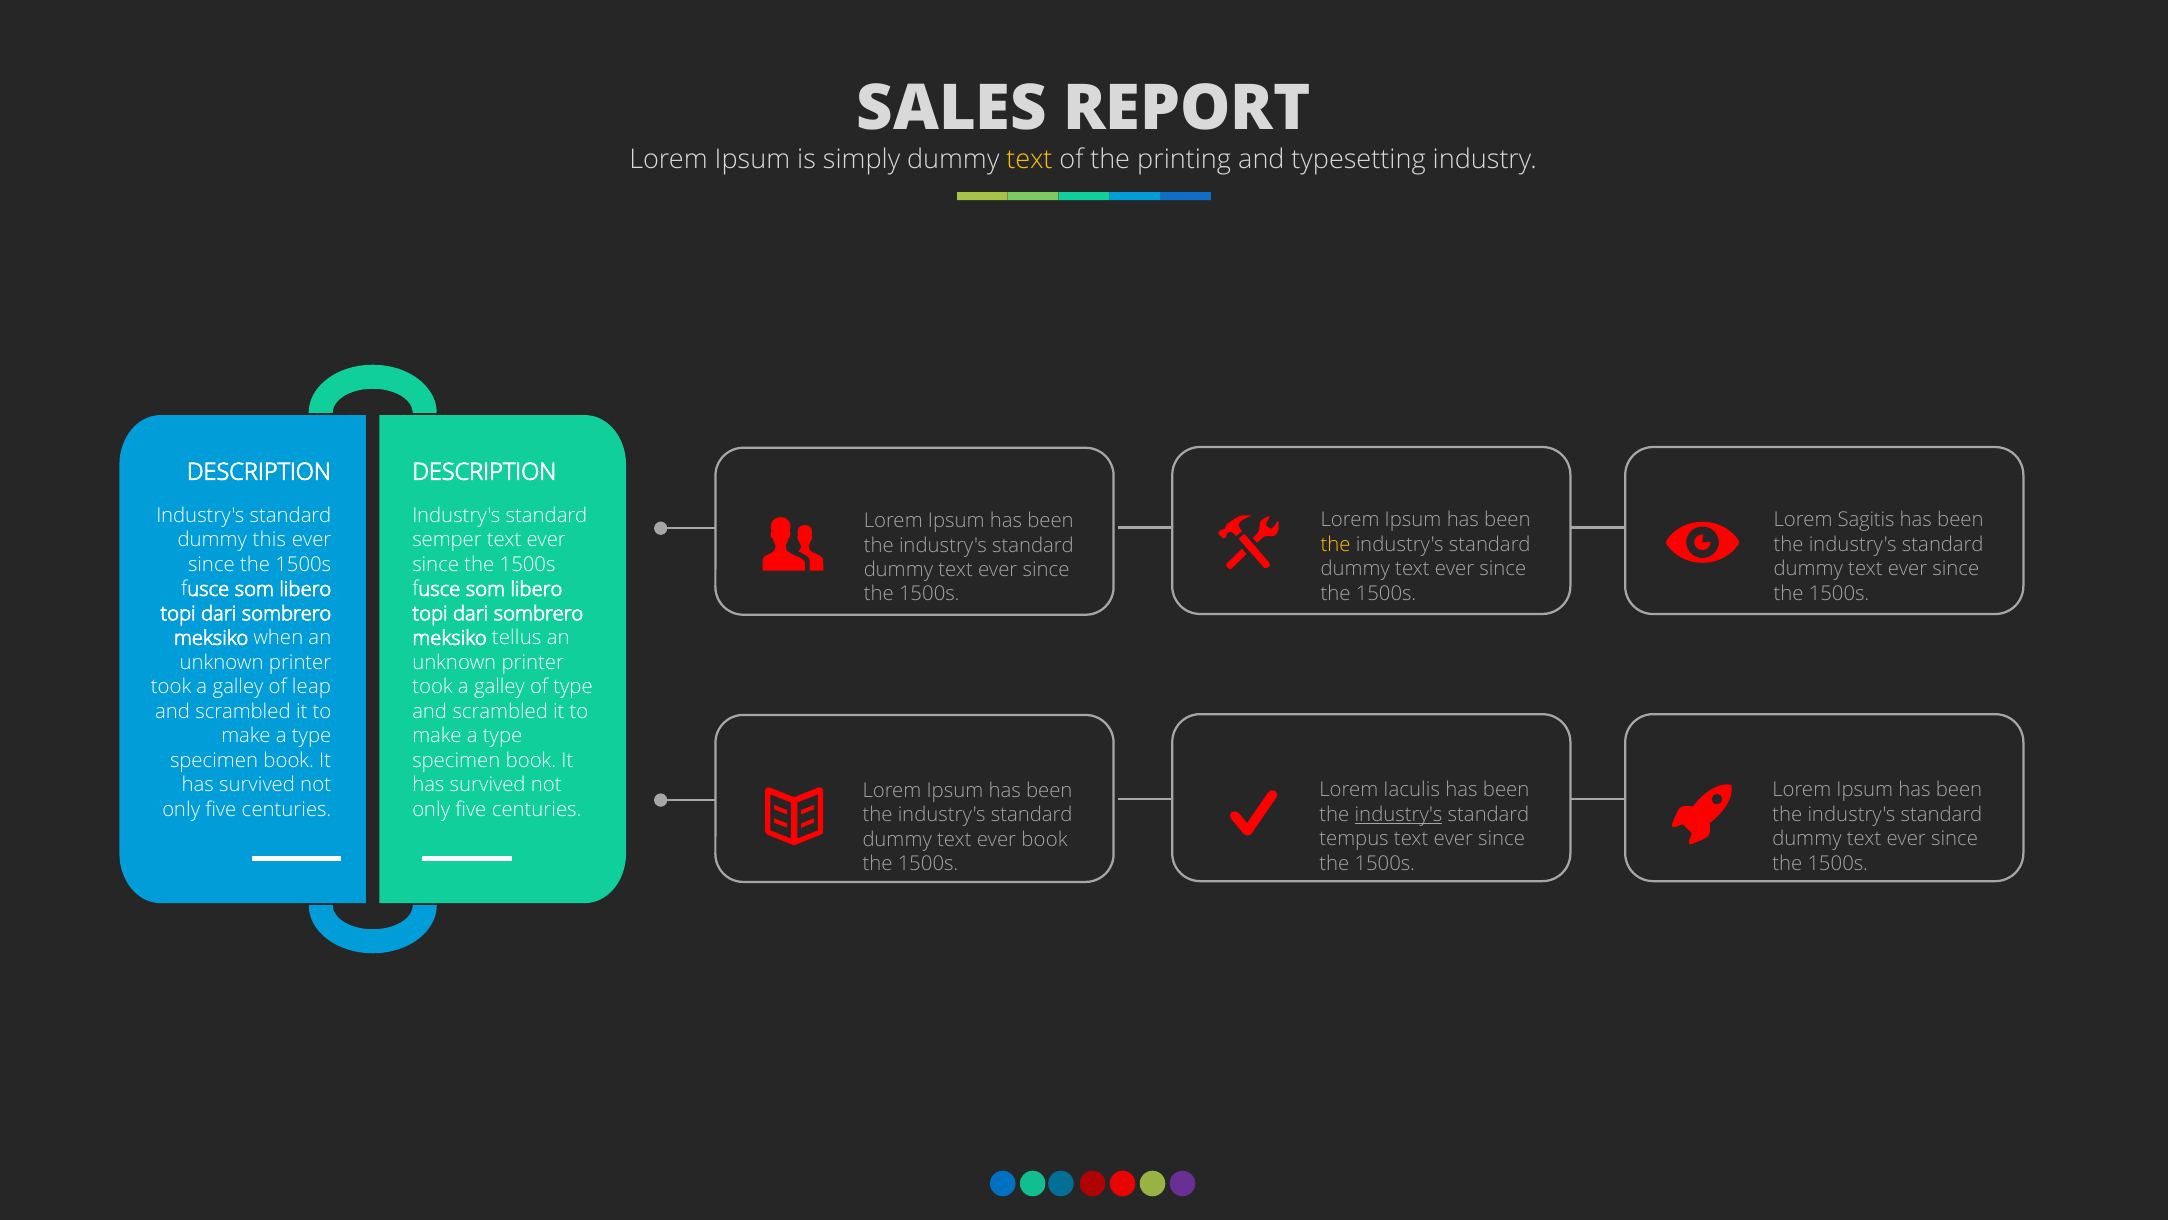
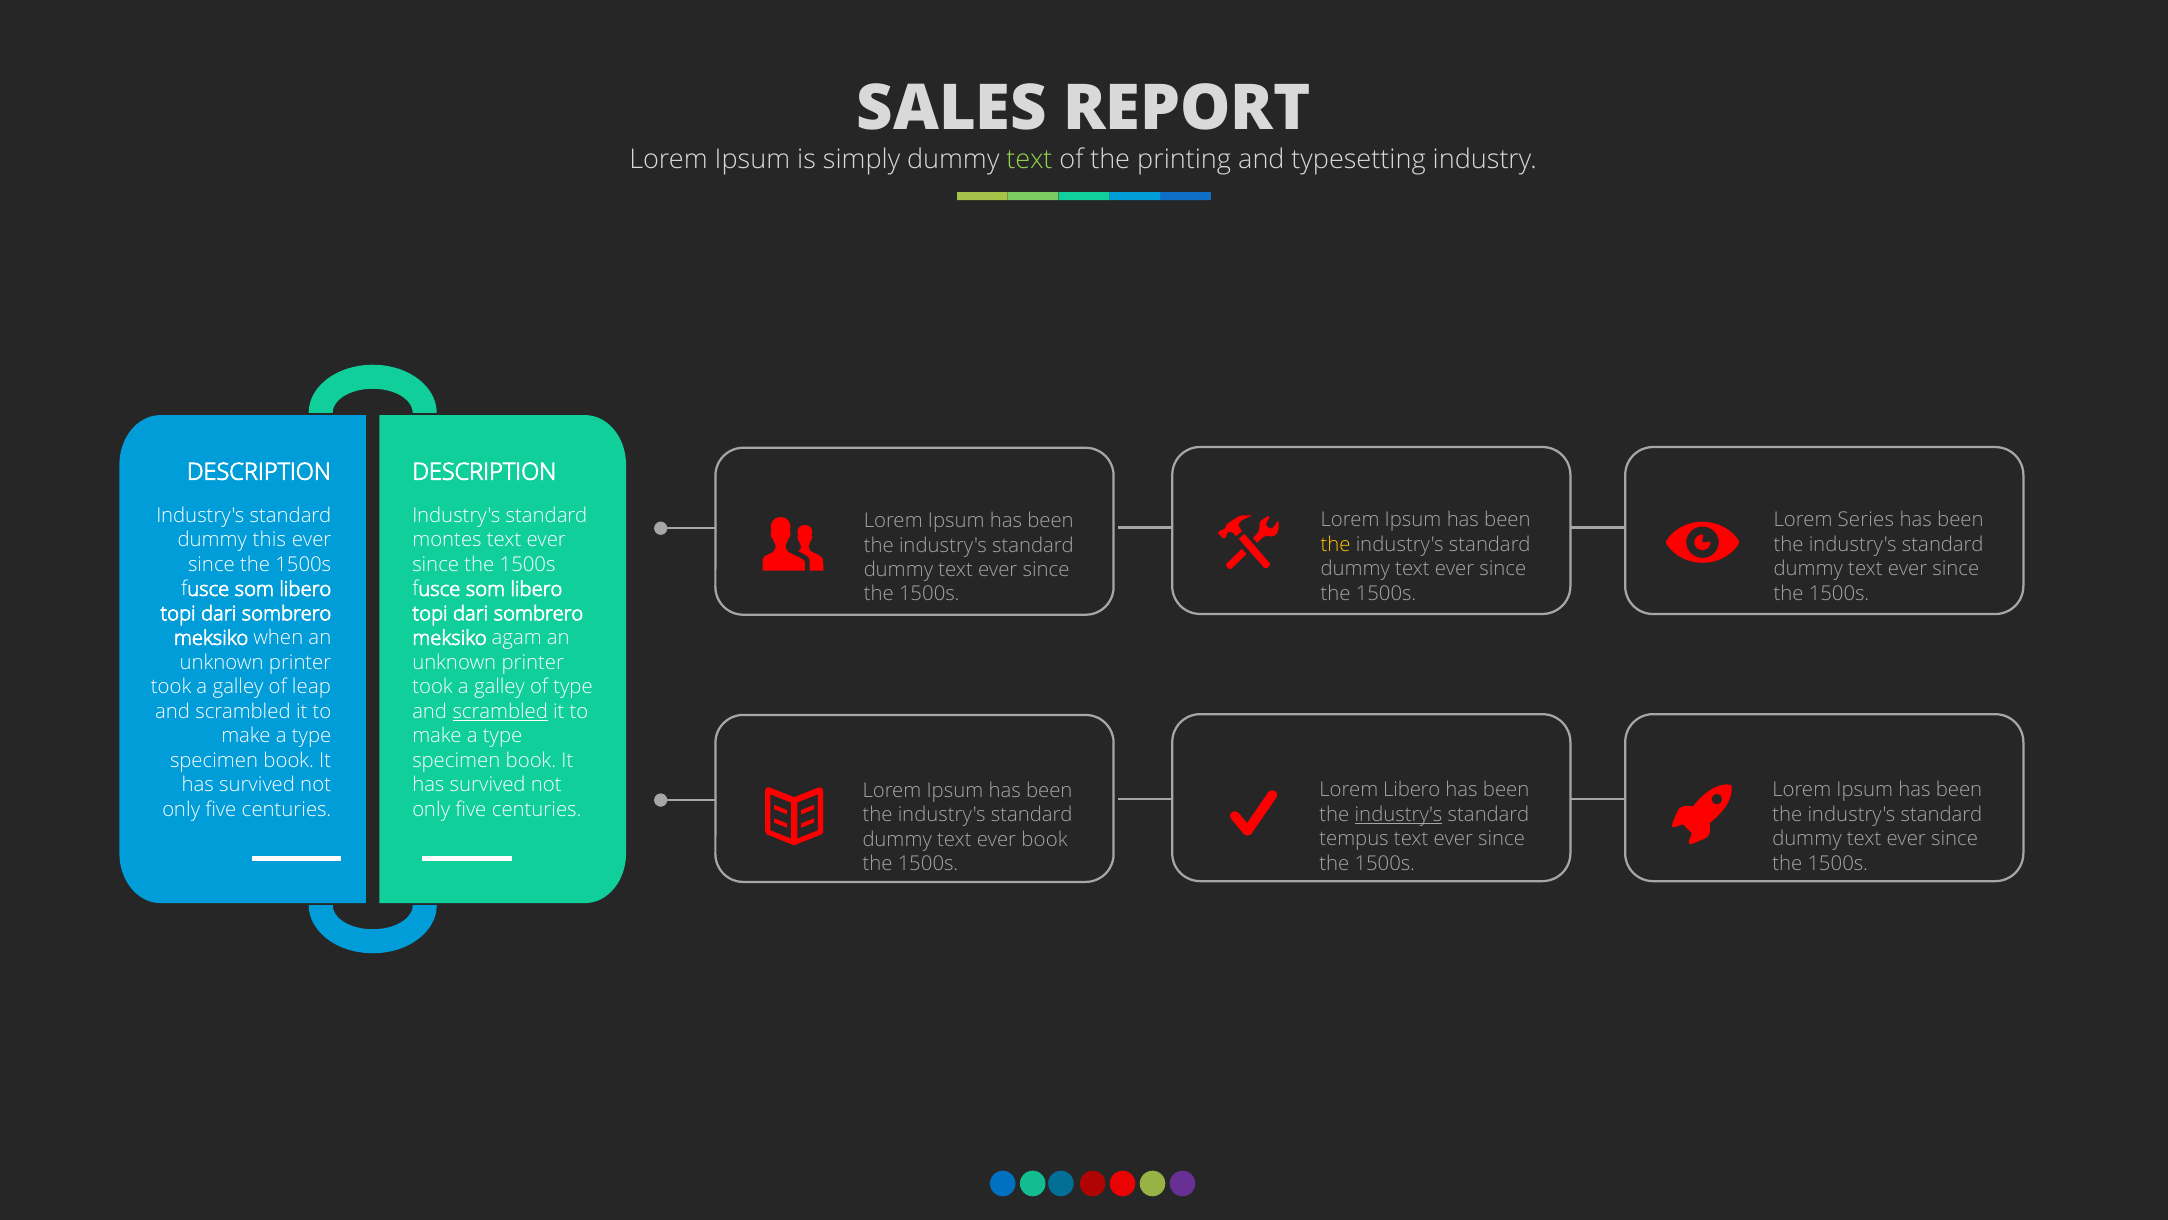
text colour: yellow -> light green (1029, 159)
Sagitis: Sagitis -> Series (1866, 520)
semper: semper -> montes (447, 540)
tellus: tellus -> agam (517, 638)
scrambled underline: none -> present (500, 711)
Lorem Iaculis: Iaculis -> Libero (1412, 790)
